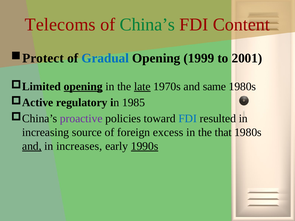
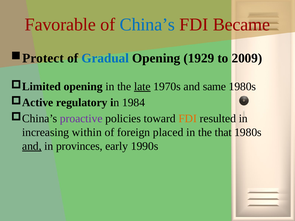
Telecoms: Telecoms -> Favorable (60, 25)
China’s colour: green -> blue (147, 25)
Content: Content -> Became (241, 25)
1999: 1999 -> 1929 (199, 58)
2001: 2001 -> 2009 (247, 58)
opening underline: present -> none (83, 87)
1985: 1985 -> 1984 (134, 103)
FDI colour: blue -> orange (188, 119)
source: source -> within (87, 132)
excess: excess -> placed (168, 132)
increases: increases -> provinces (79, 146)
1990s underline: present -> none (145, 146)
